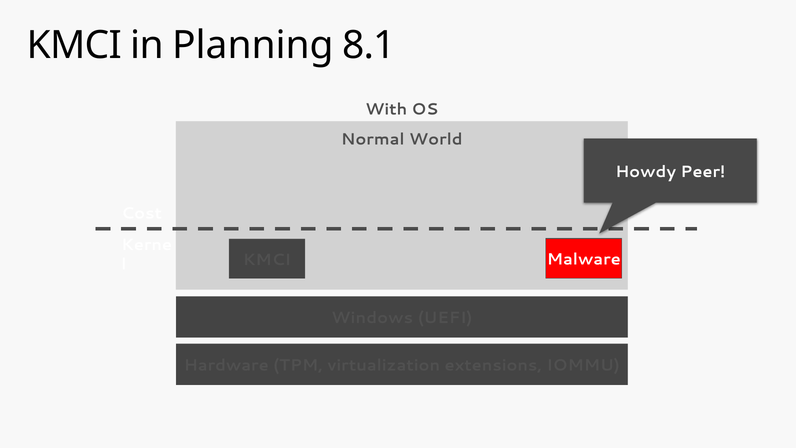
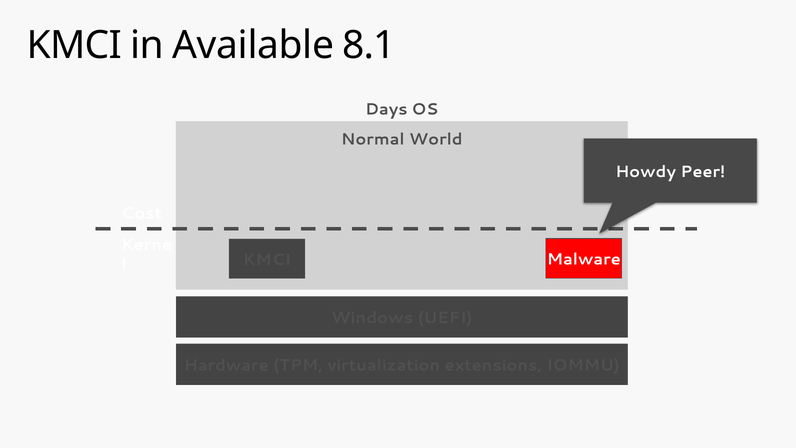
Planning: Planning -> Available (253, 46)
With: With -> Days (386, 109)
